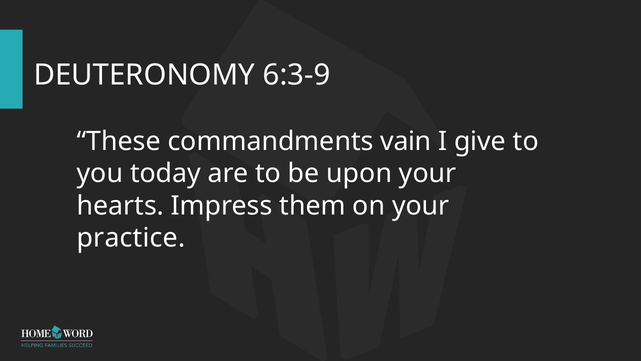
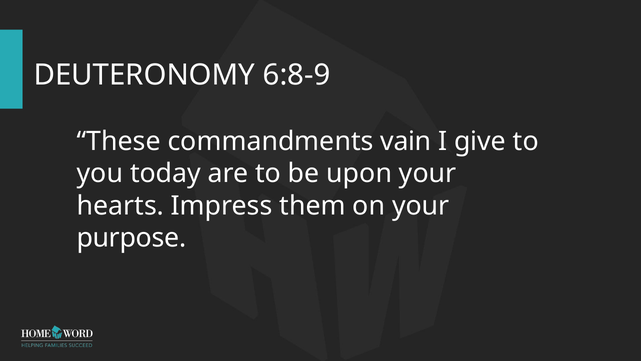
6:3-9: 6:3-9 -> 6:8-9 (297, 75)
practice: practice -> purpose (131, 238)
